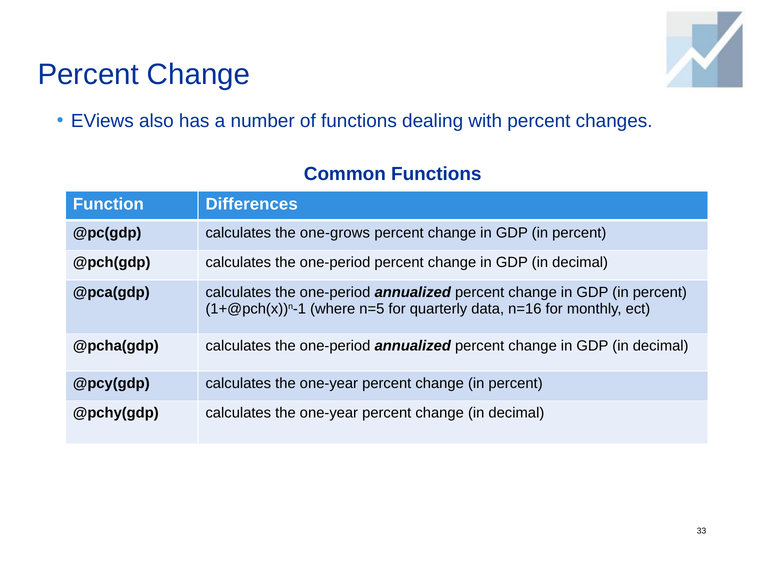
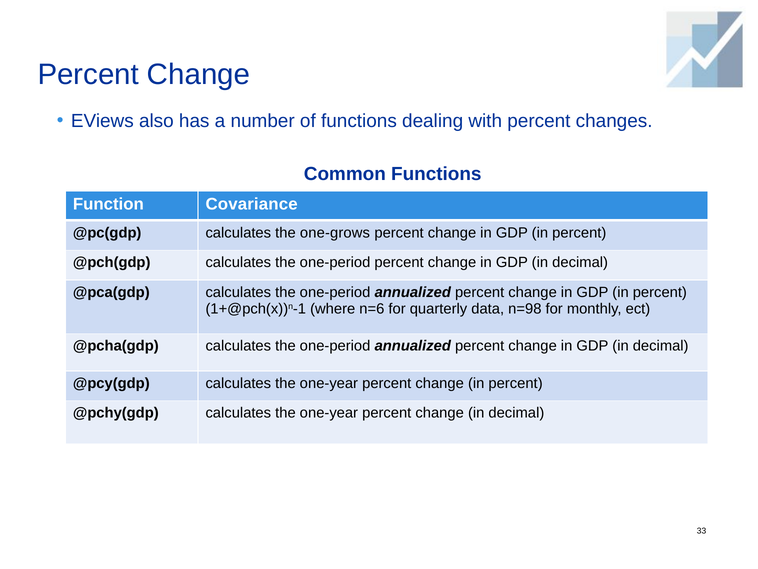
Differences: Differences -> Covariance (252, 204)
n=5: n=5 -> n=6 (372, 309)
n=16: n=16 -> n=98 (525, 309)
